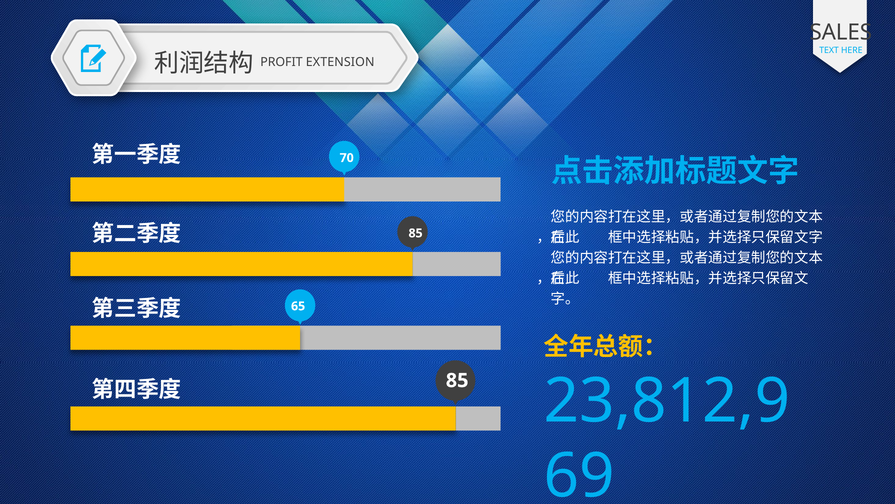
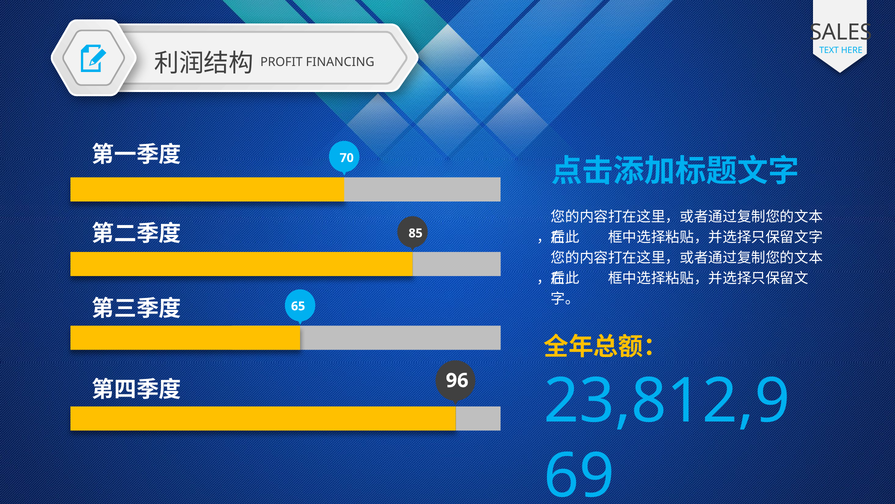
EXTENSION: EXTENSION -> FINANCING (340, 62)
85: 85 -> 96 (457, 380)
